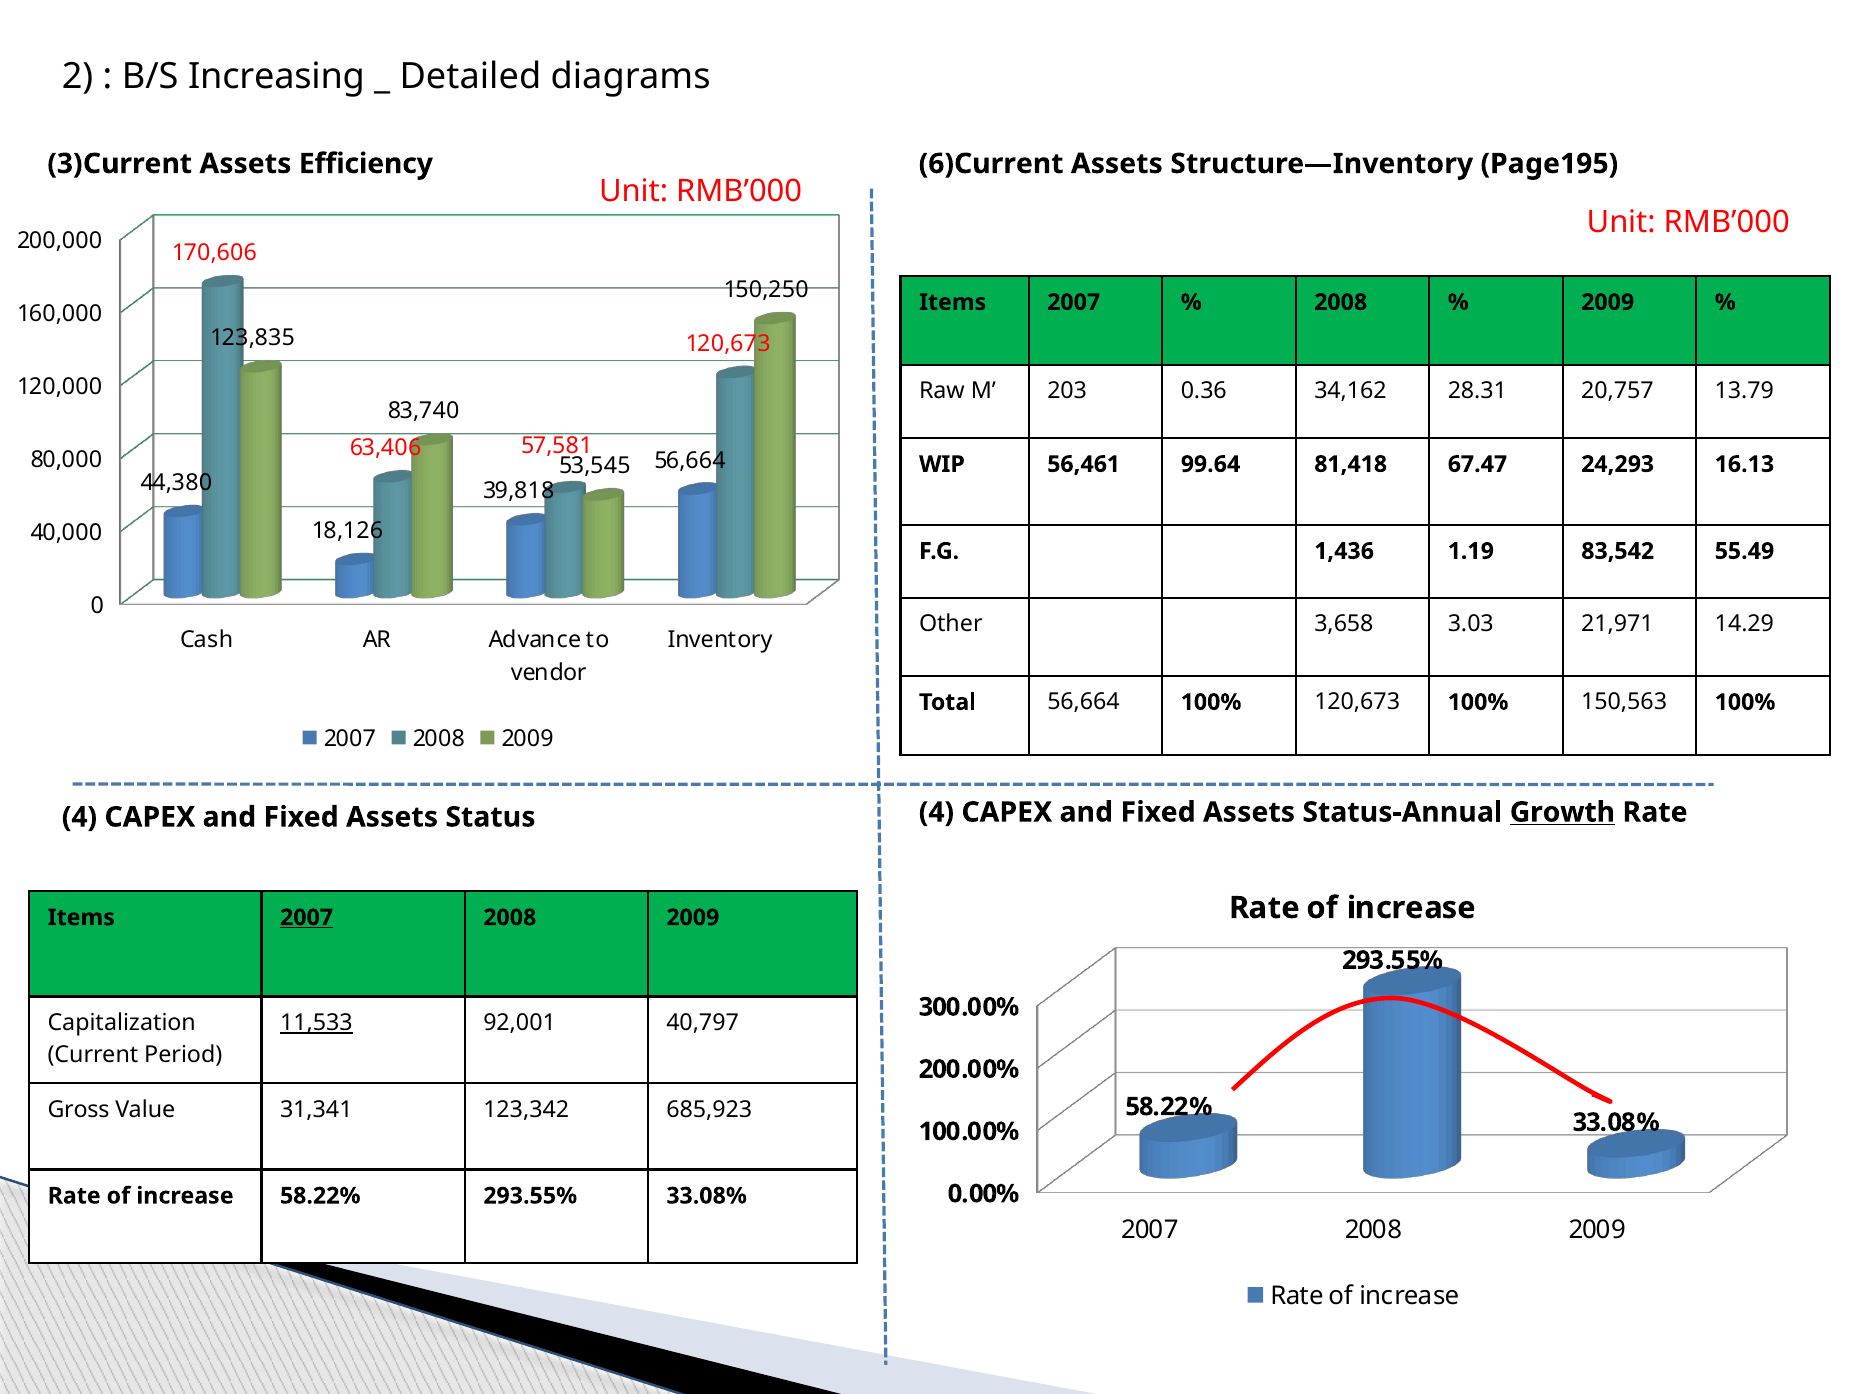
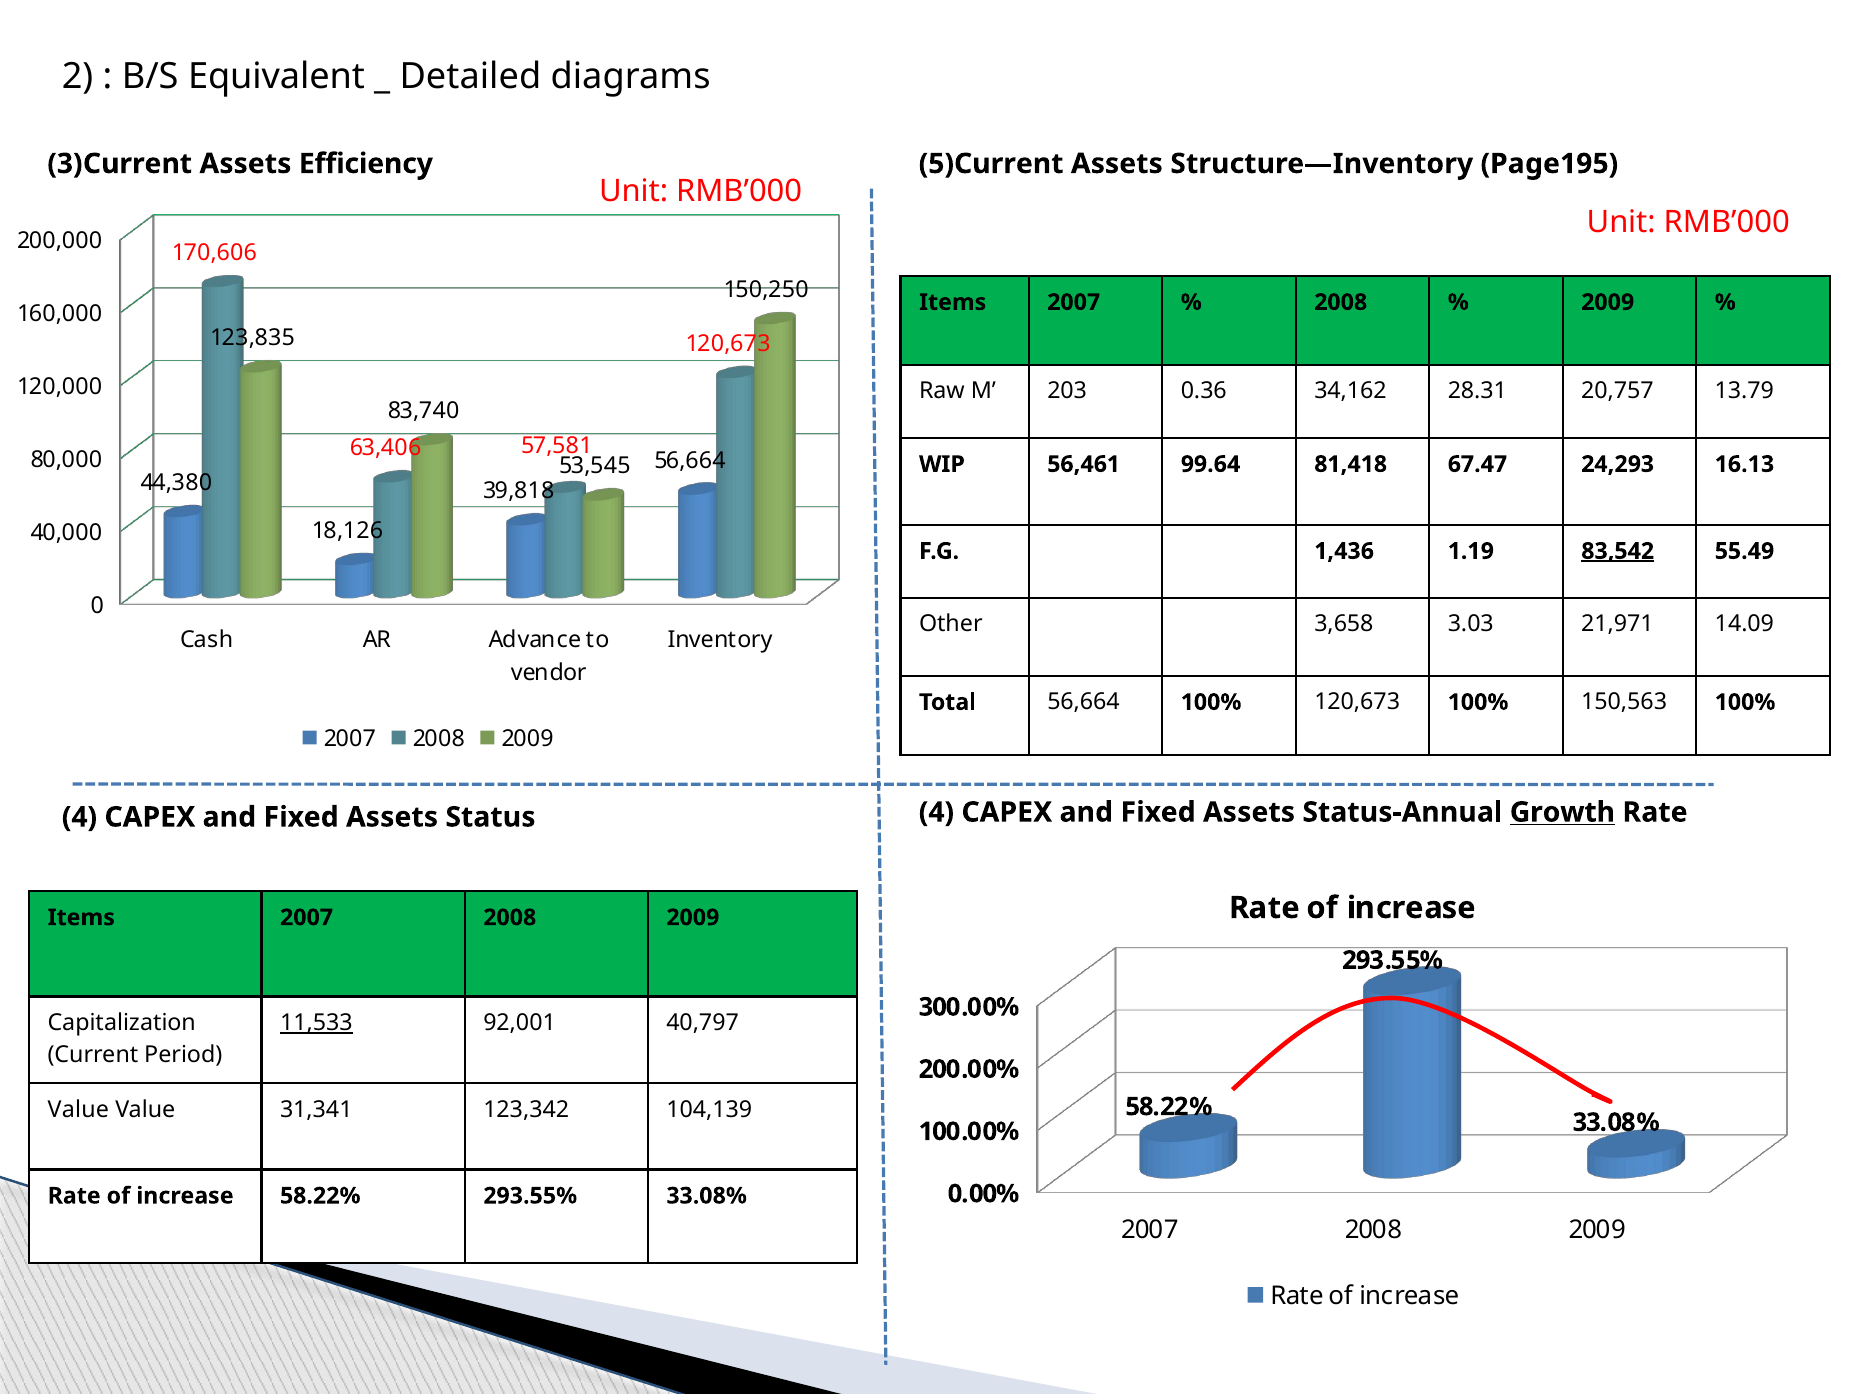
Increasing: Increasing -> Equivalent (276, 77)
6)Current: 6)Current -> 5)Current (991, 164)
83,542 underline: none -> present (1618, 551)
14.29: 14.29 -> 14.09 (1744, 624)
2007 underline: present -> none (307, 918)
Gross: Gross -> Value (78, 1110)
685,923: 685,923 -> 104,139 (709, 1110)
